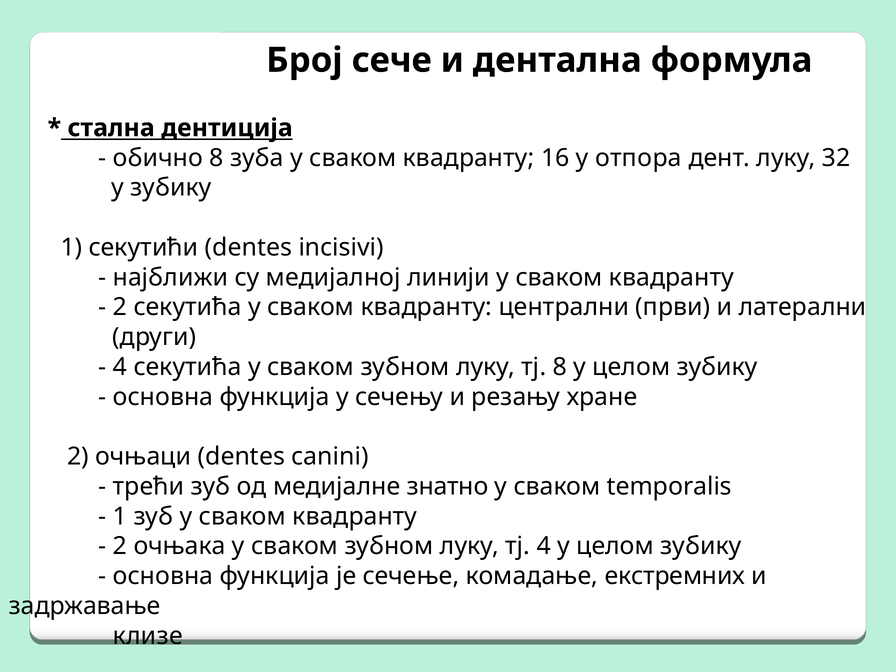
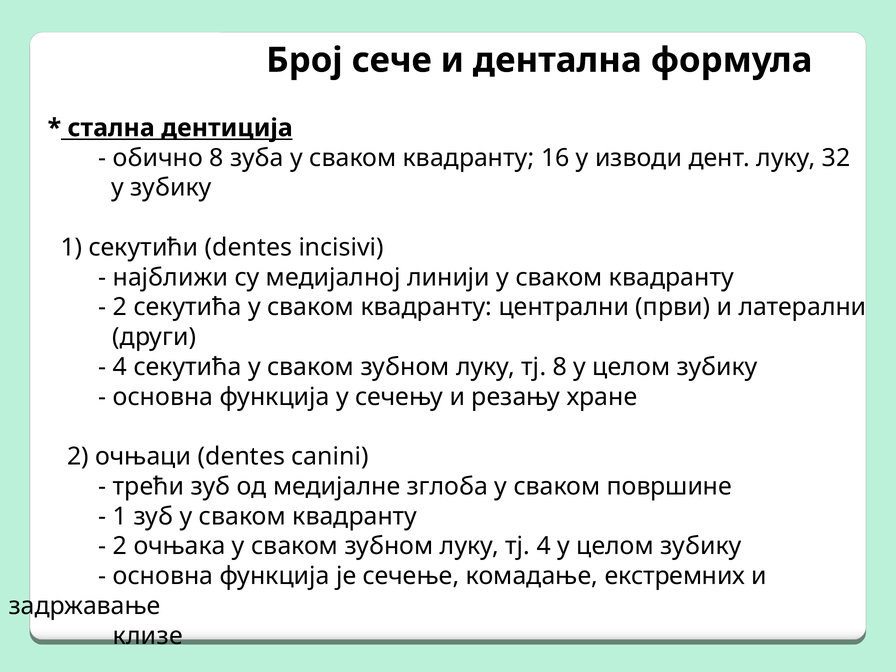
отпoра: отпoра -> изводи (639, 158)
знатно: знатно -> зглоба (447, 486)
temporalis: temporalis -> површине (669, 486)
